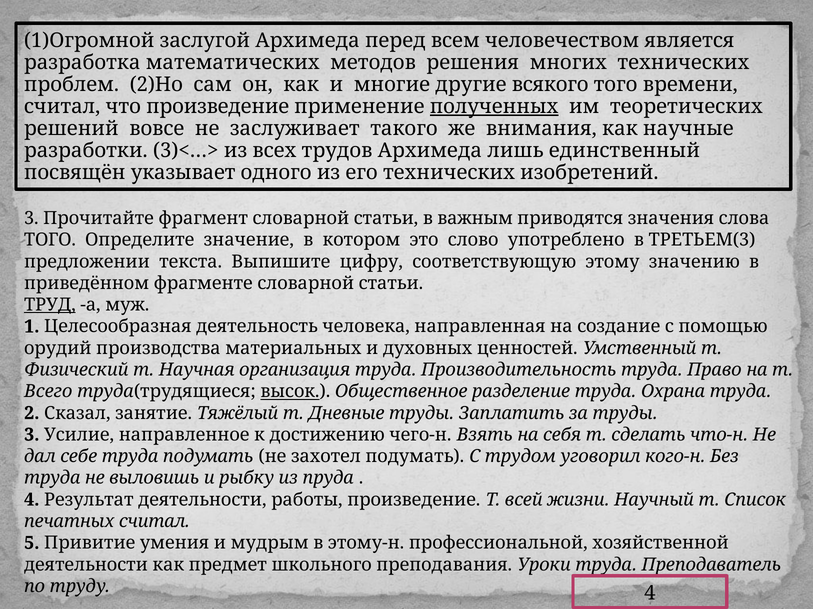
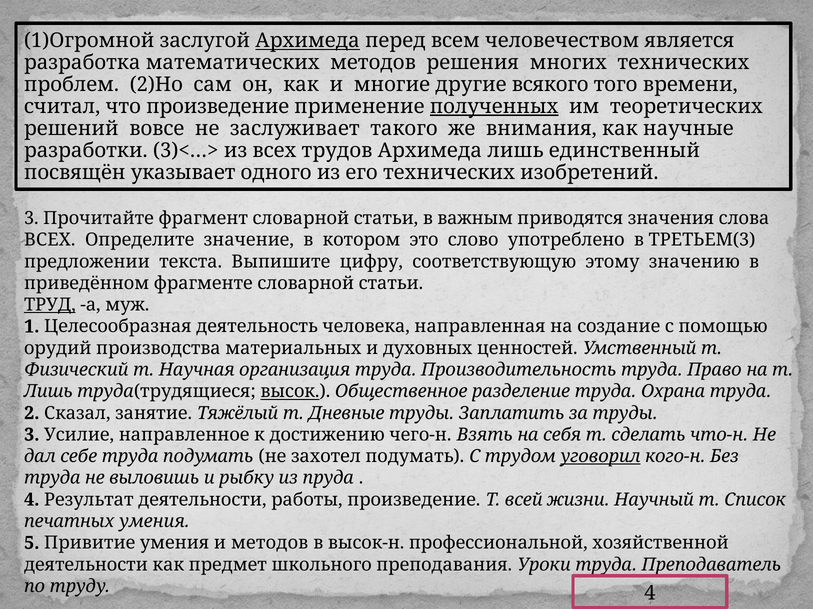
Архимеда underline: none -> present (308, 41)
ТОГО: ТОГО -> ВСЕХ (50, 240)
Всего: Всего -> Лишь (48, 392)
уговорил underline: none -> present (600, 457)
печатных считал: считал -> умения (154, 522)
и мудрым: мудрым -> методов (270, 544)
этому-н: этому-н -> высок-н (366, 544)
